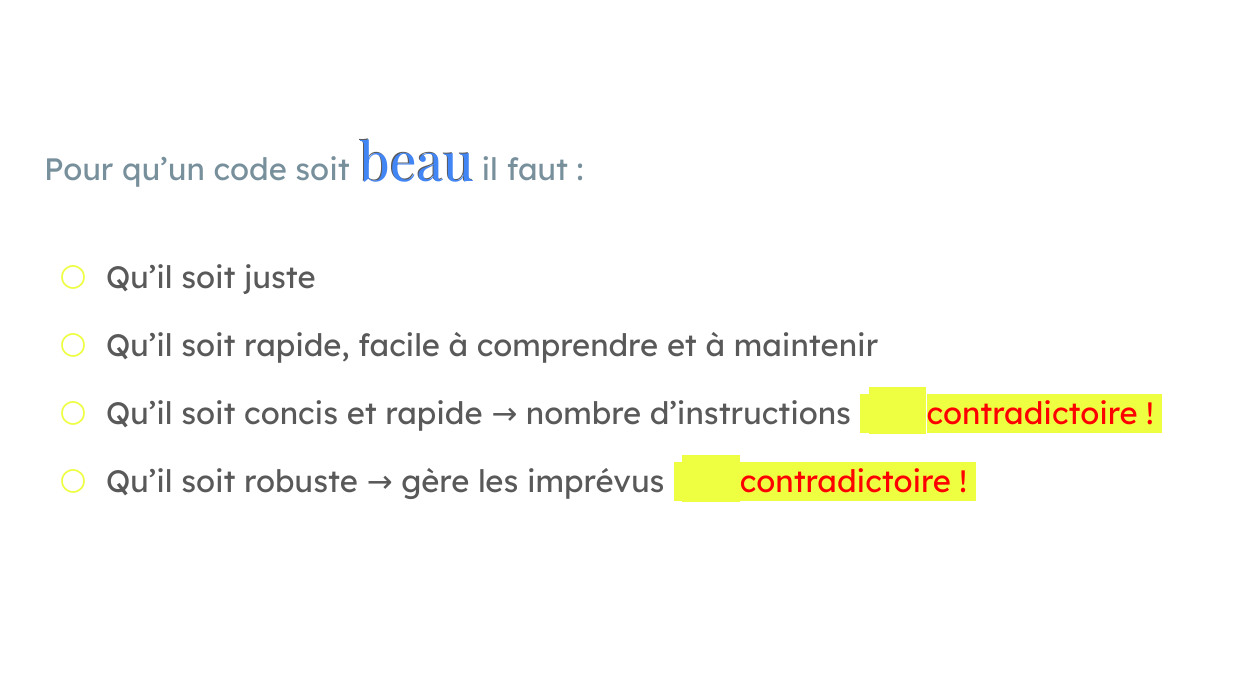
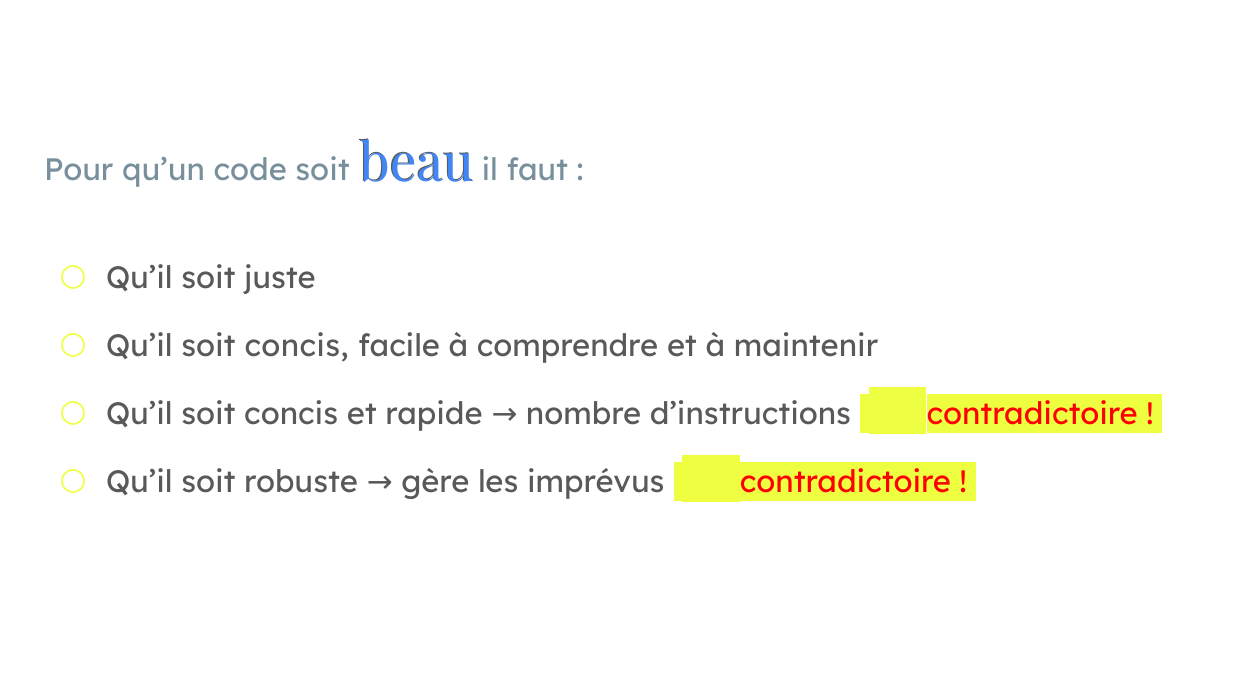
rapide: rapide -> concis (297, 347)
